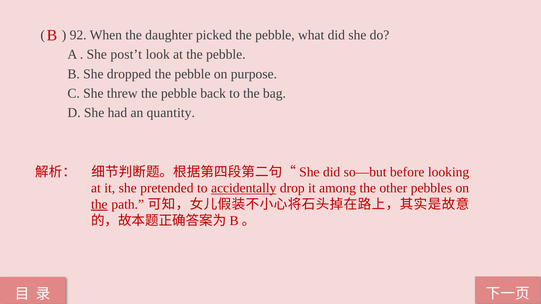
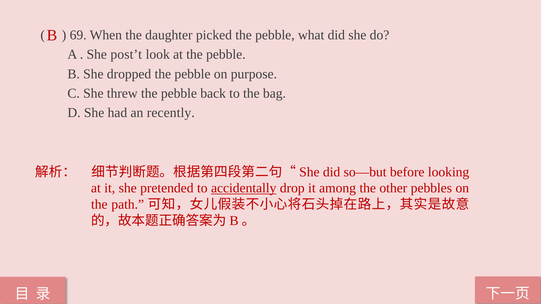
92: 92 -> 69 (78, 35)
quantity: quantity -> recently (171, 113)
the underline: present -> none (99, 205)
